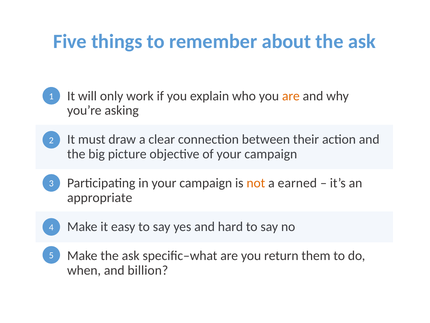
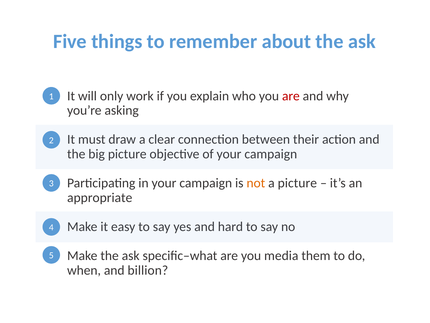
are colour: orange -> red (291, 96)
a earned: earned -> picture (297, 183)
return: return -> media (281, 255)
